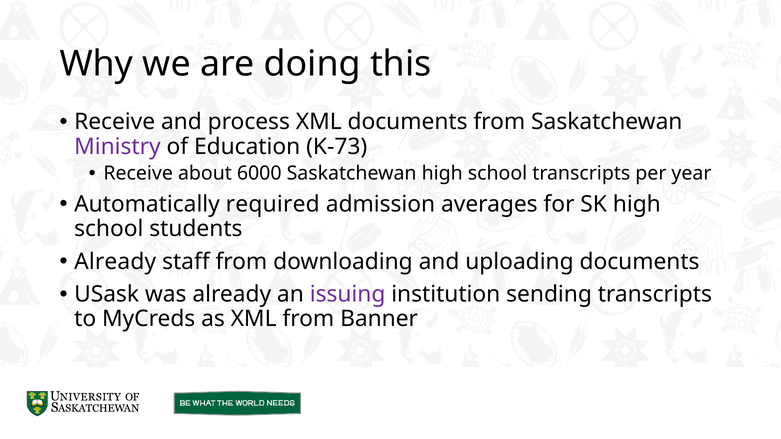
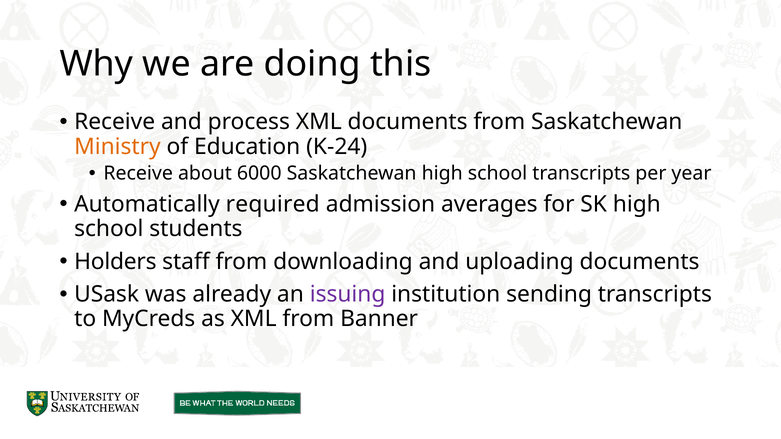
Ministry colour: purple -> orange (117, 147)
K-73: K-73 -> K-24 (337, 147)
Already: Already -> Holders (115, 262)
